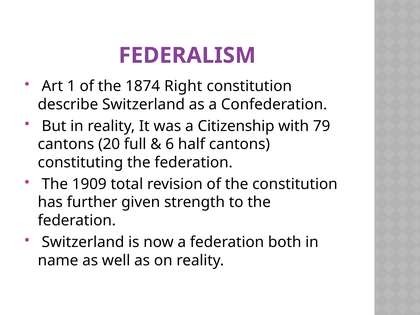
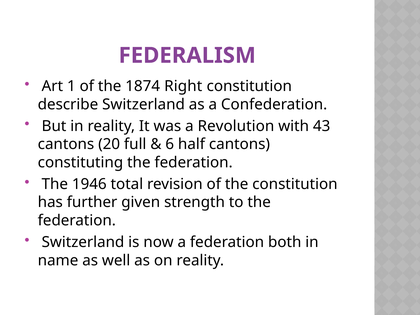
Citizenship: Citizenship -> Revolution (236, 126)
79: 79 -> 43 (322, 126)
1909: 1909 -> 1946 (89, 184)
